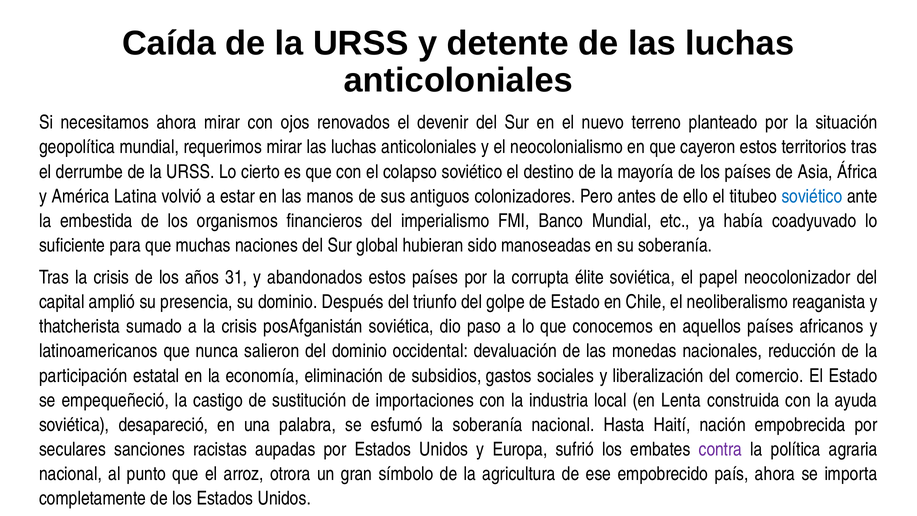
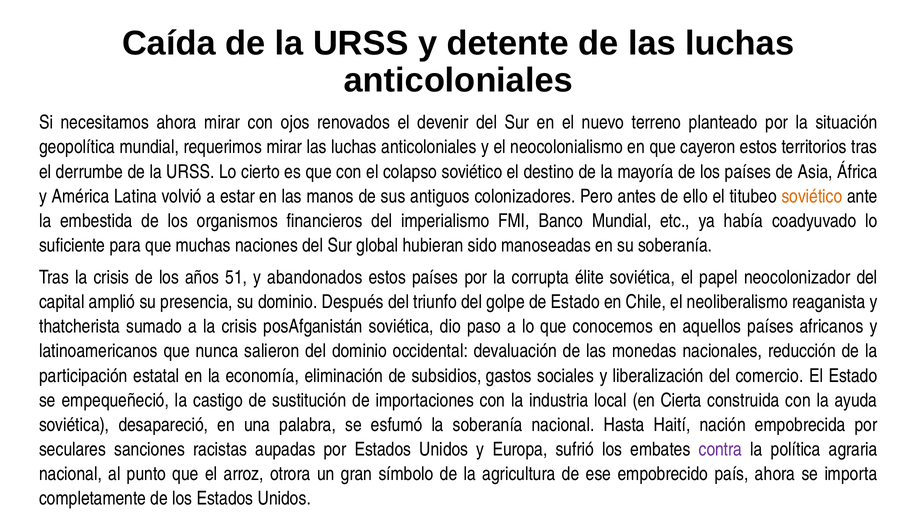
soviético colour: blue -> orange (812, 196)
31: 31 -> 51 (236, 277)
Lenta: Lenta -> Cierta (681, 400)
